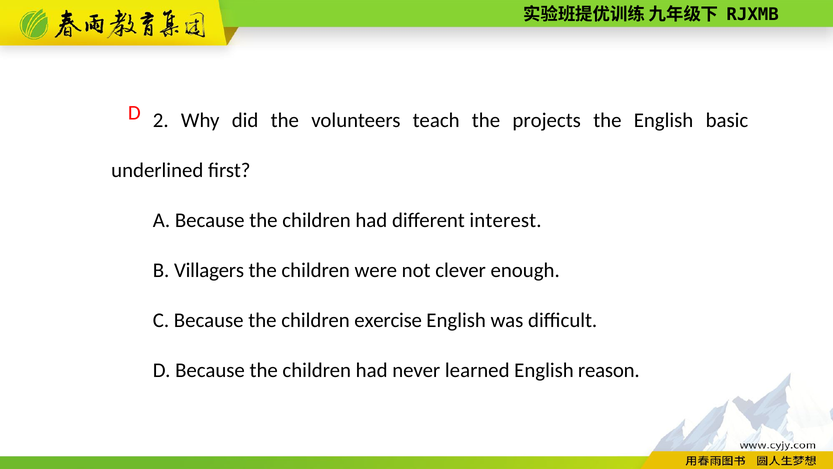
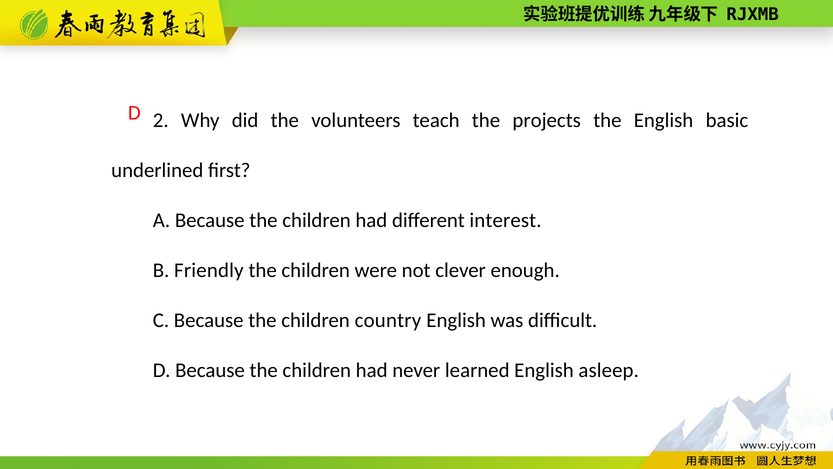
Villagers: Villagers -> Friendly (209, 270)
exercise: exercise -> country (388, 320)
reason: reason -> asleep (609, 370)
